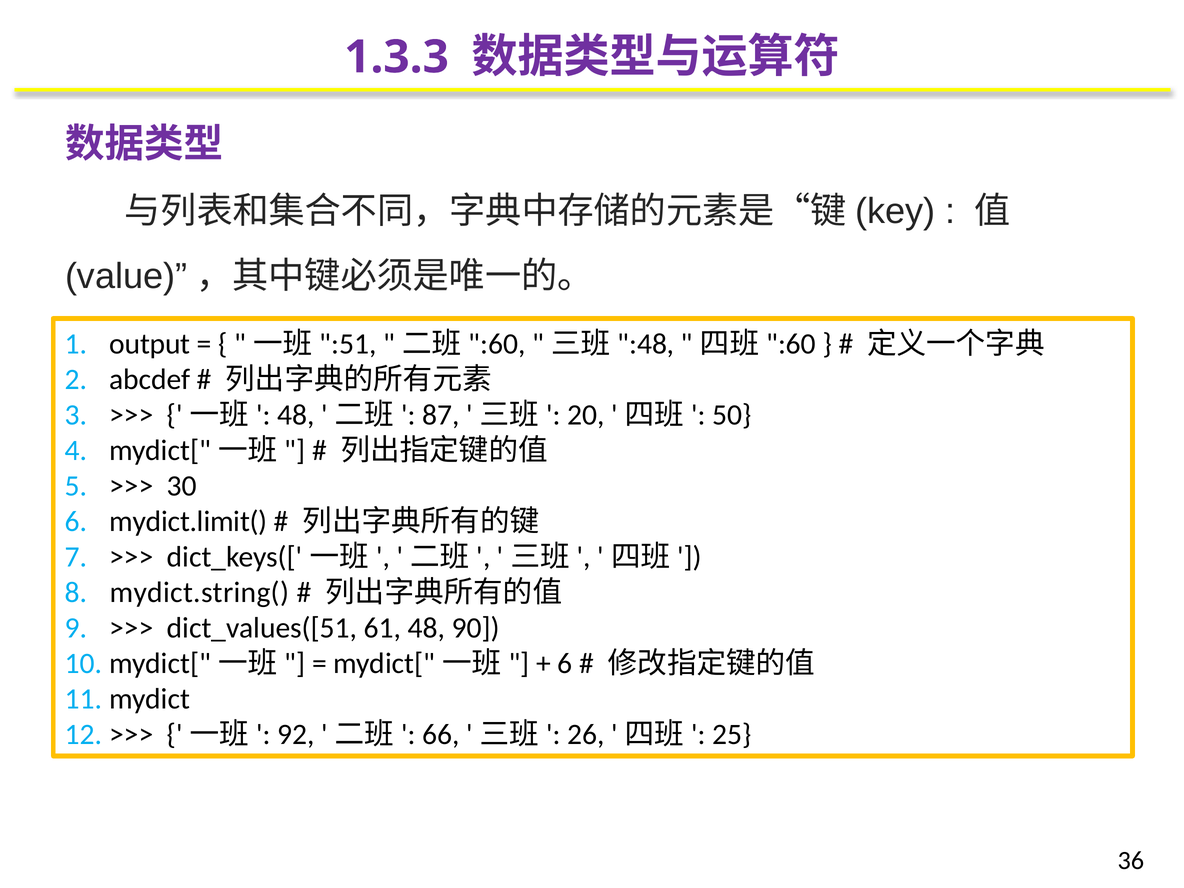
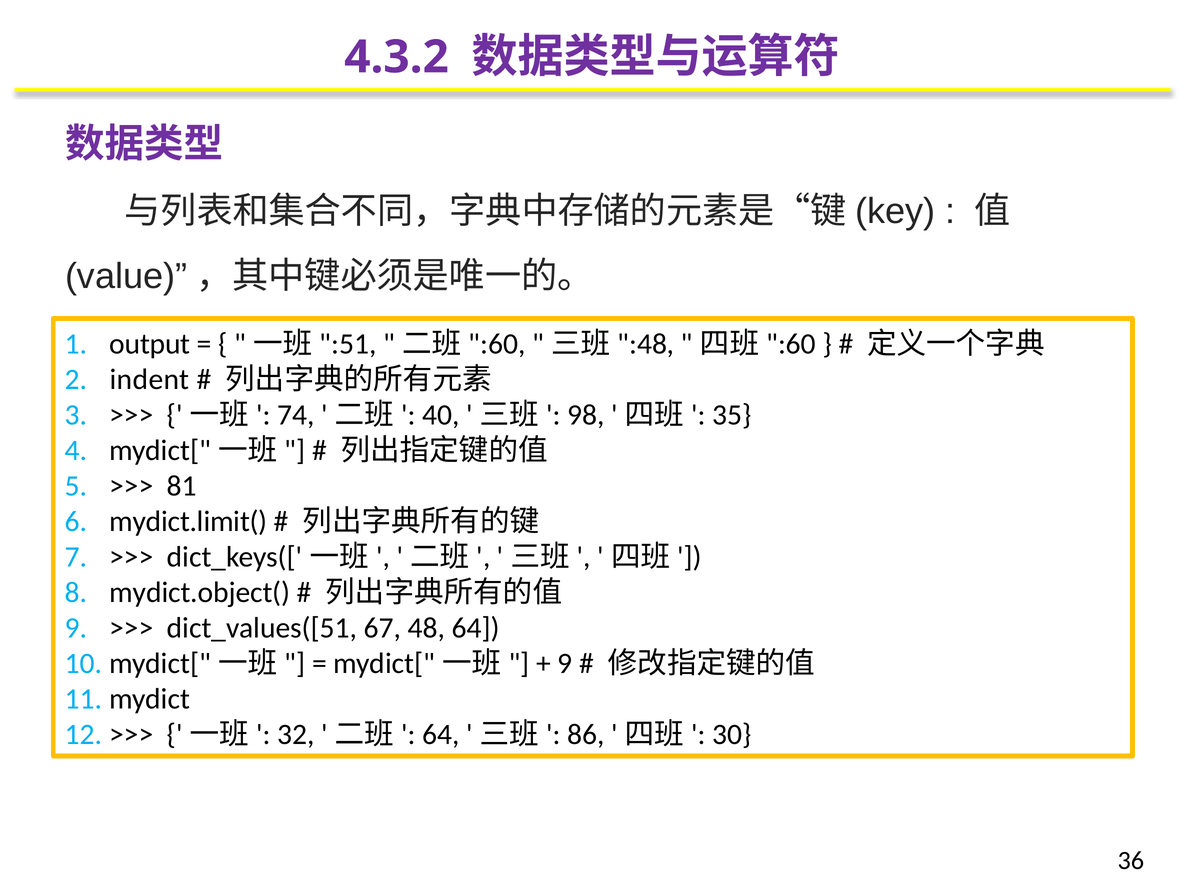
1.3.3: 1.3.3 -> 4.3.2 (397, 57)
abcdef: abcdef -> indent (150, 379)
48: 48 -> 74 (296, 415)
87: 87 -> 40 (441, 415)
20: 20 -> 98 (586, 415)
50: 50 -> 35 (732, 415)
30: 30 -> 81 (182, 486)
mydict.string(: mydict.string( -> mydict.object( (200, 593)
61: 61 -> 67 (383, 628)
48 90: 90 -> 64 (476, 628)
6: 6 -> 9 (565, 664)
92: 92 -> 32 (296, 735)
66: 66 -> 64 (441, 735)
26: 26 -> 86 (586, 735)
25: 25 -> 30 (732, 735)
